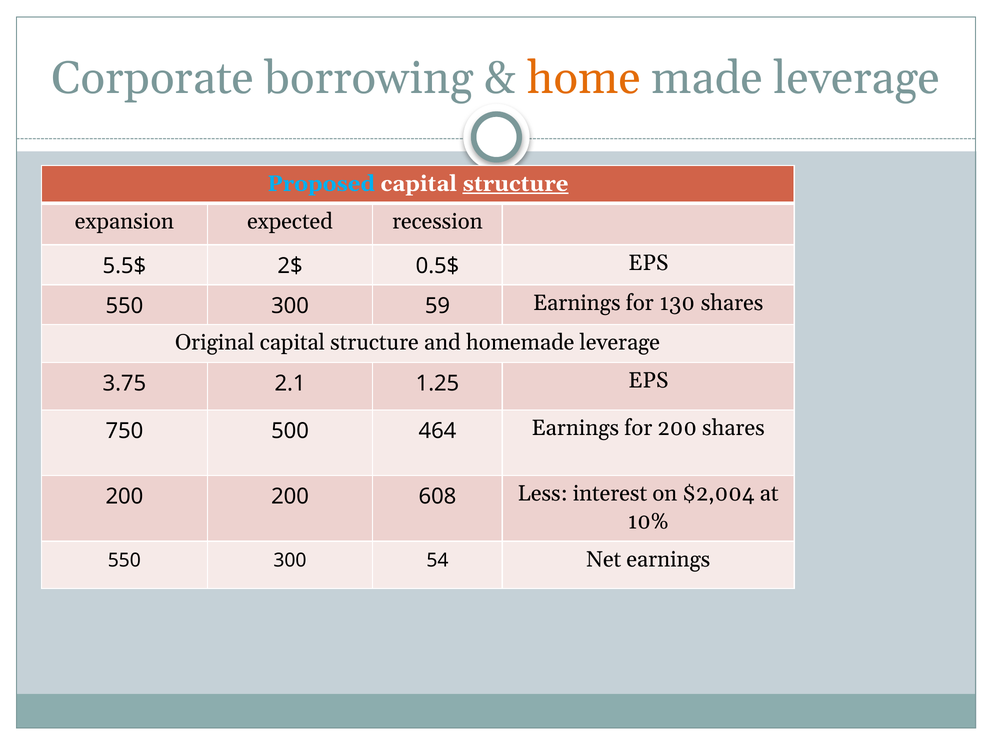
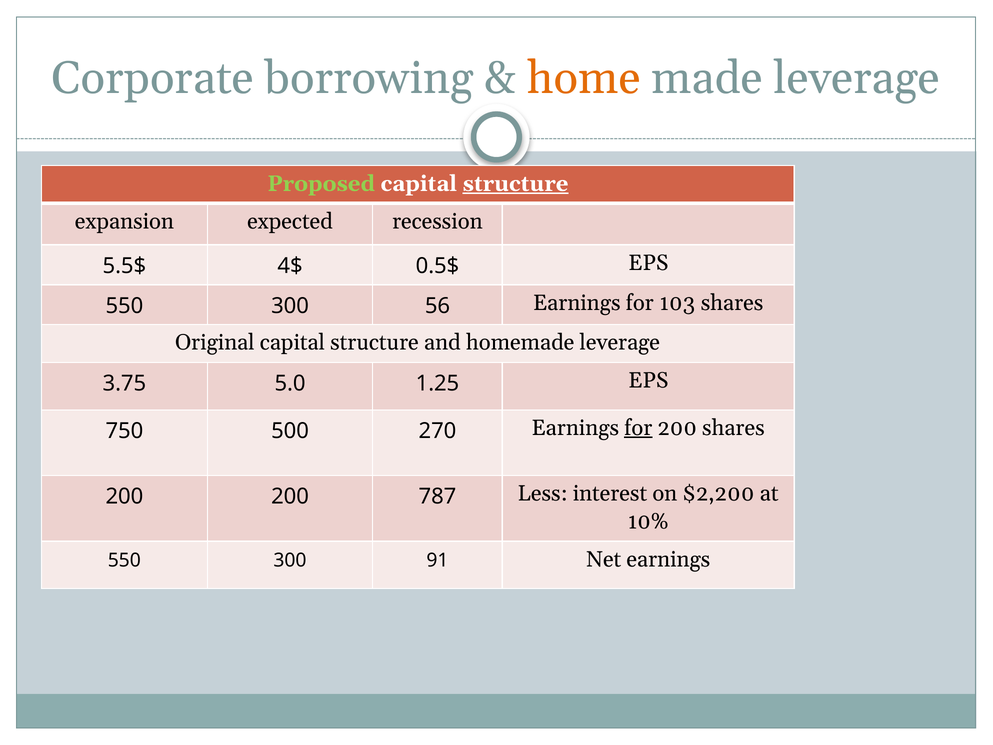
Proposed colour: light blue -> light green (321, 184)
2$: 2$ -> 4$ (290, 266)
59: 59 -> 56 (437, 306)
130: 130 -> 103 (677, 303)
2.1: 2.1 -> 5.0 (290, 384)
464: 464 -> 270 (437, 431)
for underline: none -> present (638, 428)
608: 608 -> 787 (437, 497)
$2,004: $2,004 -> $2,200 (718, 493)
54: 54 -> 91 (437, 560)
